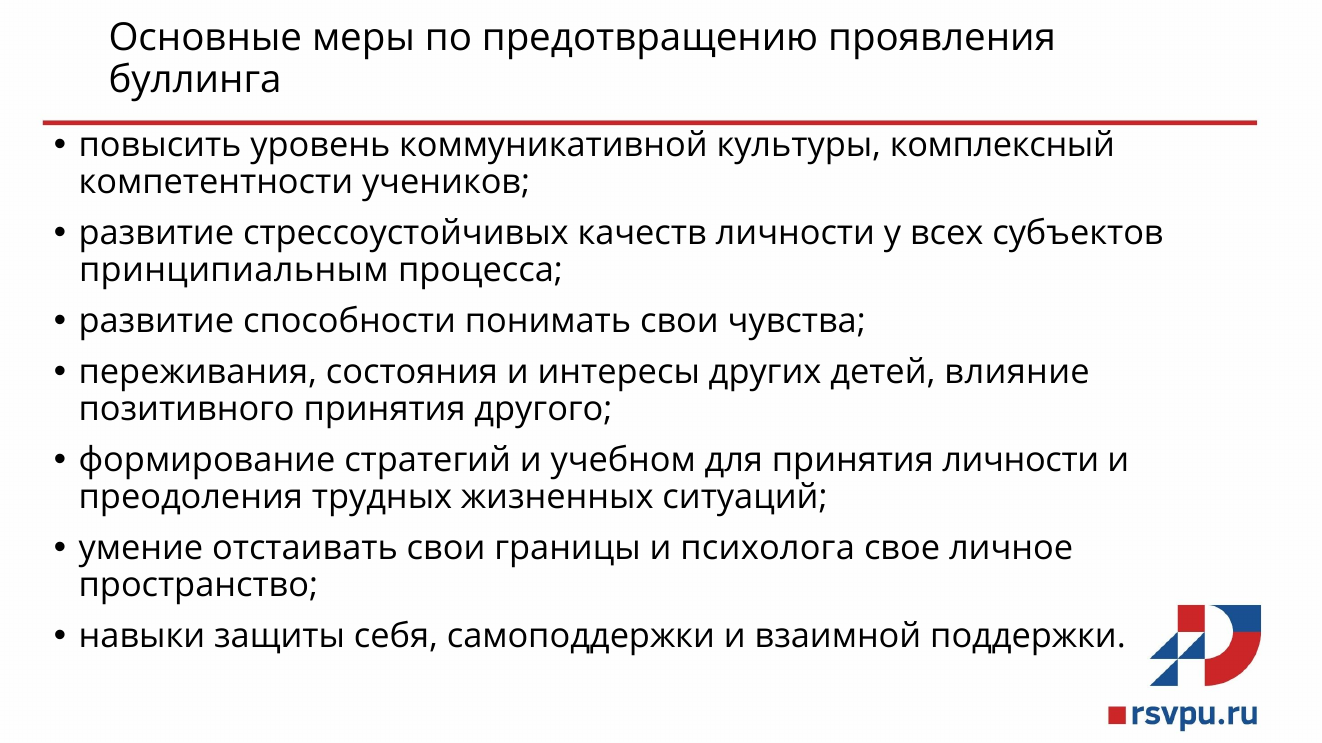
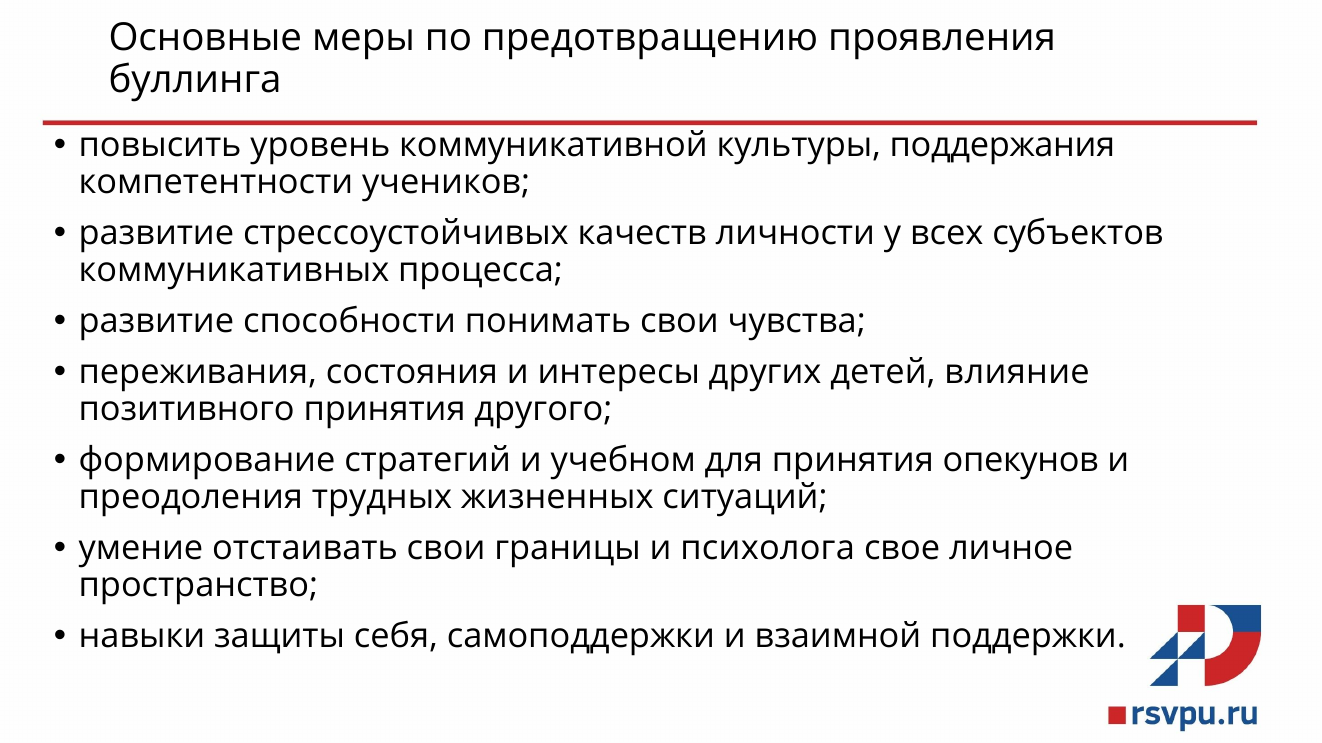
комплексный: комплексный -> поддержания (1002, 145)
принципиальным: принципиальным -> коммуникативных (234, 270)
принятия личности: личности -> опекунов (1021, 460)
